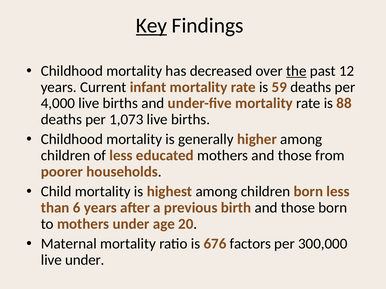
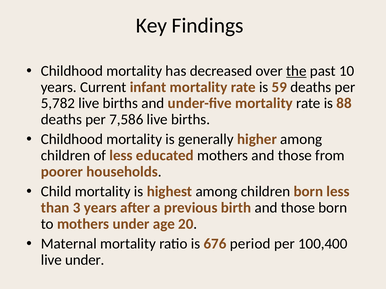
Key underline: present -> none (151, 26)
12: 12 -> 10 (347, 71)
4,000: 4,000 -> 5,782 (58, 103)
1,073: 1,073 -> 7,586 (126, 120)
6: 6 -> 3 (77, 208)
factors: factors -> period (250, 244)
300,000: 300,000 -> 100,400 (323, 244)
